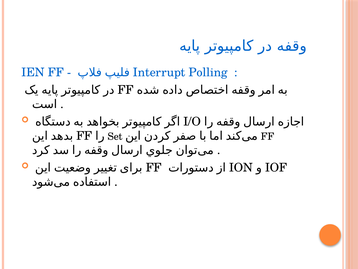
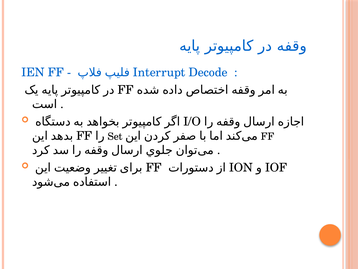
Polling: Polling -> Decode (208, 72)
